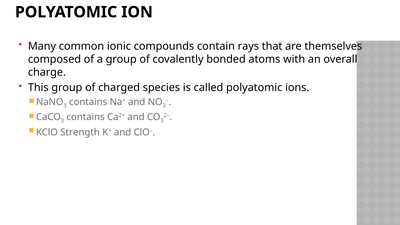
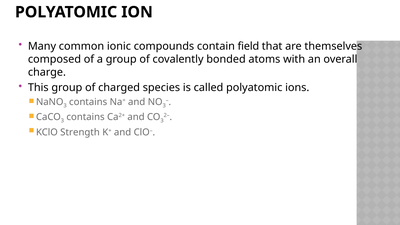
rays: rays -> field (248, 46)
